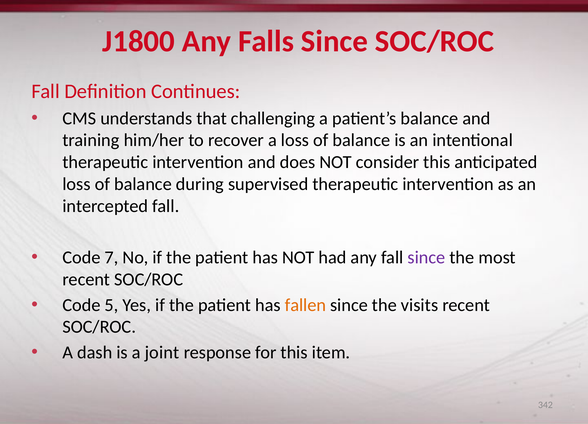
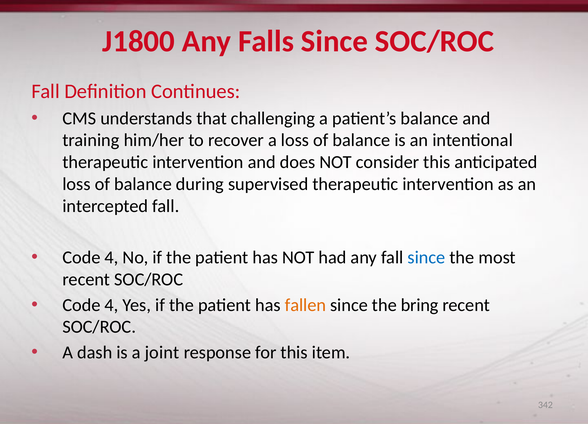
7: 7 -> 4 (112, 257)
since colour: purple -> blue (426, 257)
5: 5 -> 4 (112, 305)
visits: visits -> bring (420, 305)
